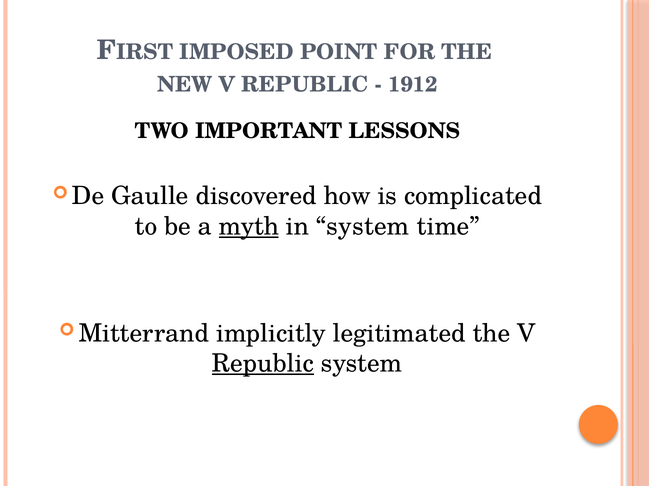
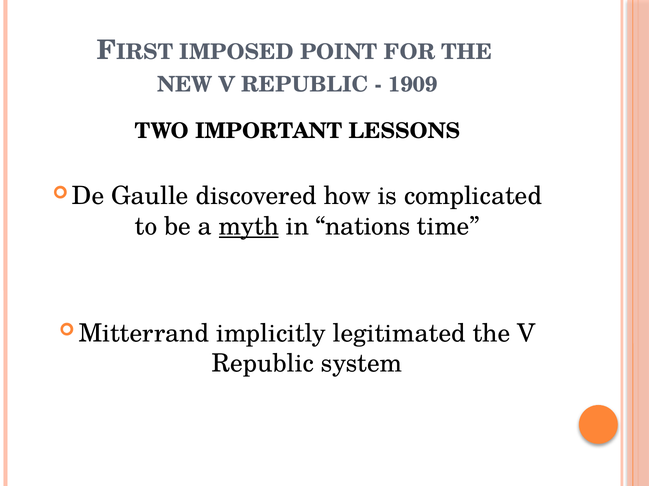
1912: 1912 -> 1909 (413, 85)
in system: system -> nations (363, 227)
Republic underline: present -> none (263, 364)
